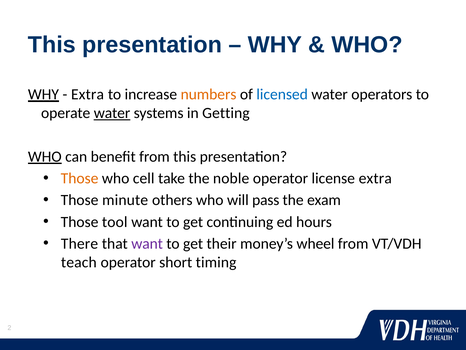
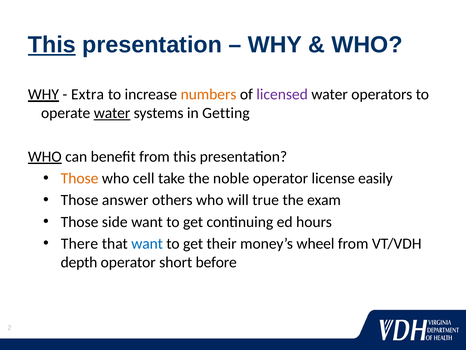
This underline: none -> present (52, 45)
licensed colour: blue -> purple (282, 94)
license extra: extra -> easily (375, 178)
minute: minute -> answer (125, 200)
pass: pass -> true (266, 200)
tool: tool -> side (115, 222)
want colour: purple -> blue (147, 243)
teach: teach -> depth (79, 262)
timing: timing -> before (216, 262)
